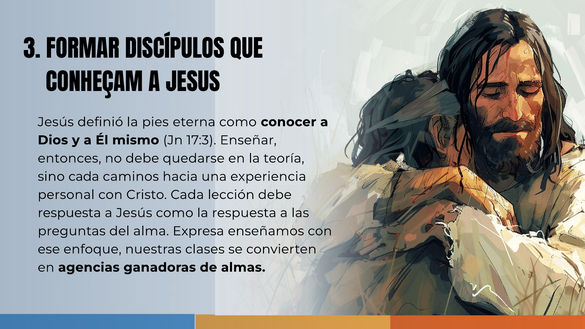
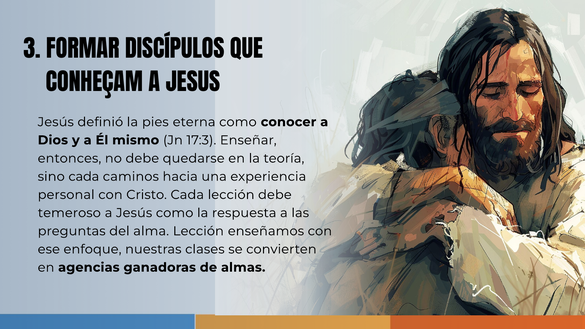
respuesta: respuesta -> temeroso (69, 213)
alma Expresa: Expresa -> Lección (198, 231)
